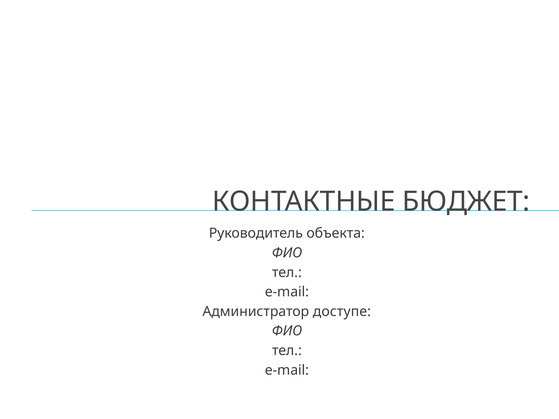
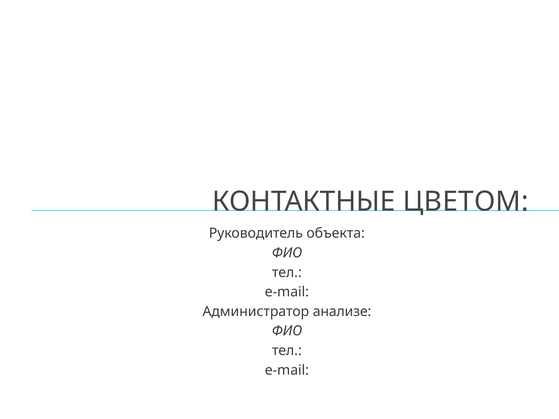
БЮДЖЕТ: БЮДЖЕТ -> ЦВЕТОМ (466, 202)
доступе: доступе -> анализе (342, 312)
